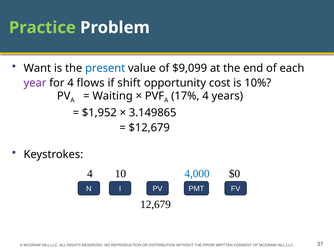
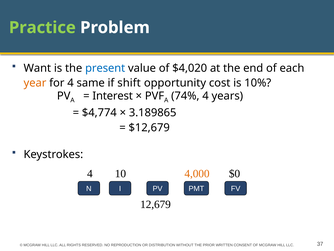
$9,099: $9,099 -> $4,020 (190, 68)
year colour: purple -> orange (35, 83)
flows: flows -> same (91, 83)
Waiting: Waiting -> Interest (113, 96)
17%: 17% -> 74% (185, 96)
$1,952: $1,952 -> $4,774 (99, 112)
3.149865: 3.149865 -> 3.189865 (153, 112)
4,000 colour: blue -> orange (197, 173)
